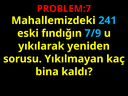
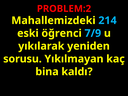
PROBLEM:7: PROBLEM:7 -> PROBLEM:2 (64, 9)
241: 241 -> 214 (108, 21)
fındığın: fındığın -> öğrenci (62, 33)
